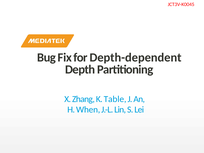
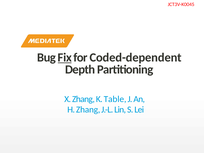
Fix underline: none -> present (65, 57)
Depth-dependent: Depth-dependent -> Coded-dependent (136, 57)
H When: When -> Zhang (88, 110)
